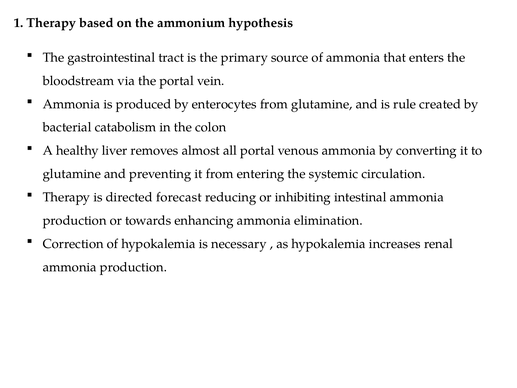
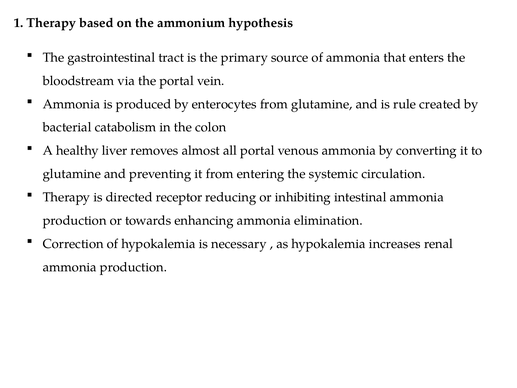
forecast: forecast -> receptor (179, 197)
